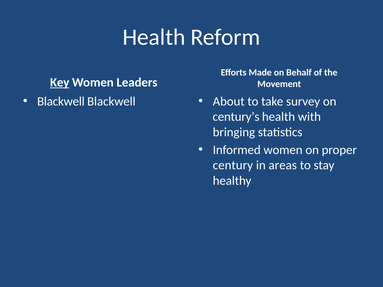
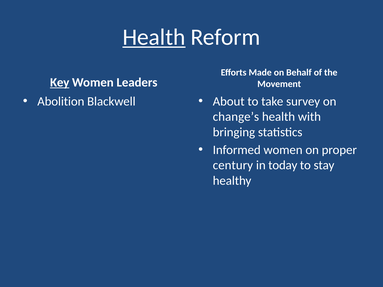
Health underline: none -> present (154, 37)
Blackwell: Blackwell -> Abolition (61, 102)
century’s: century’s -> change’s (236, 117)
areas: areas -> today (283, 165)
